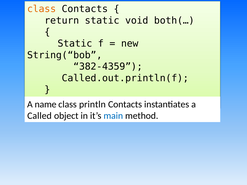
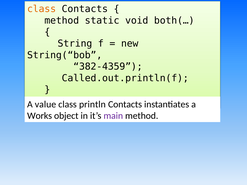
return: return -> method (62, 21)
Static: Static -> String (75, 44)
name: name -> value (45, 104)
Called: Called -> Works (40, 116)
main colour: blue -> purple (113, 116)
